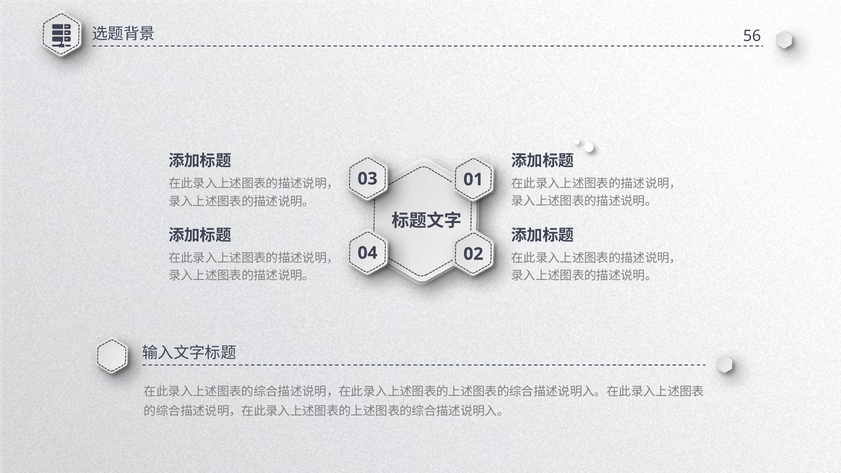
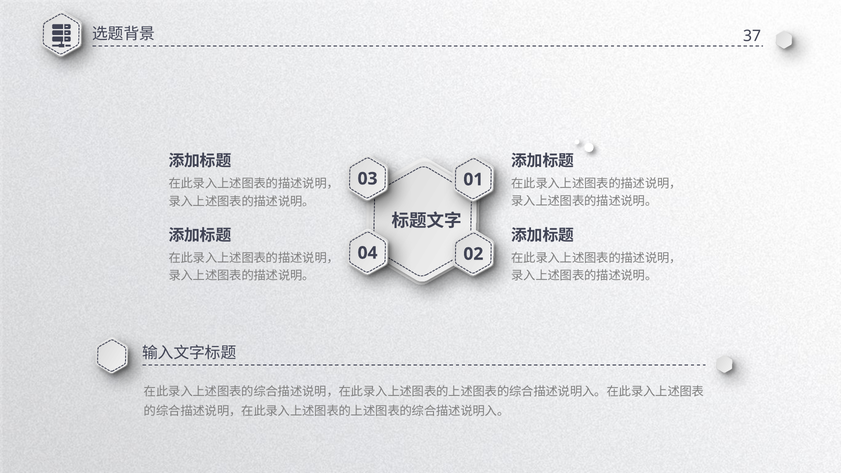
56: 56 -> 37 (752, 36)
